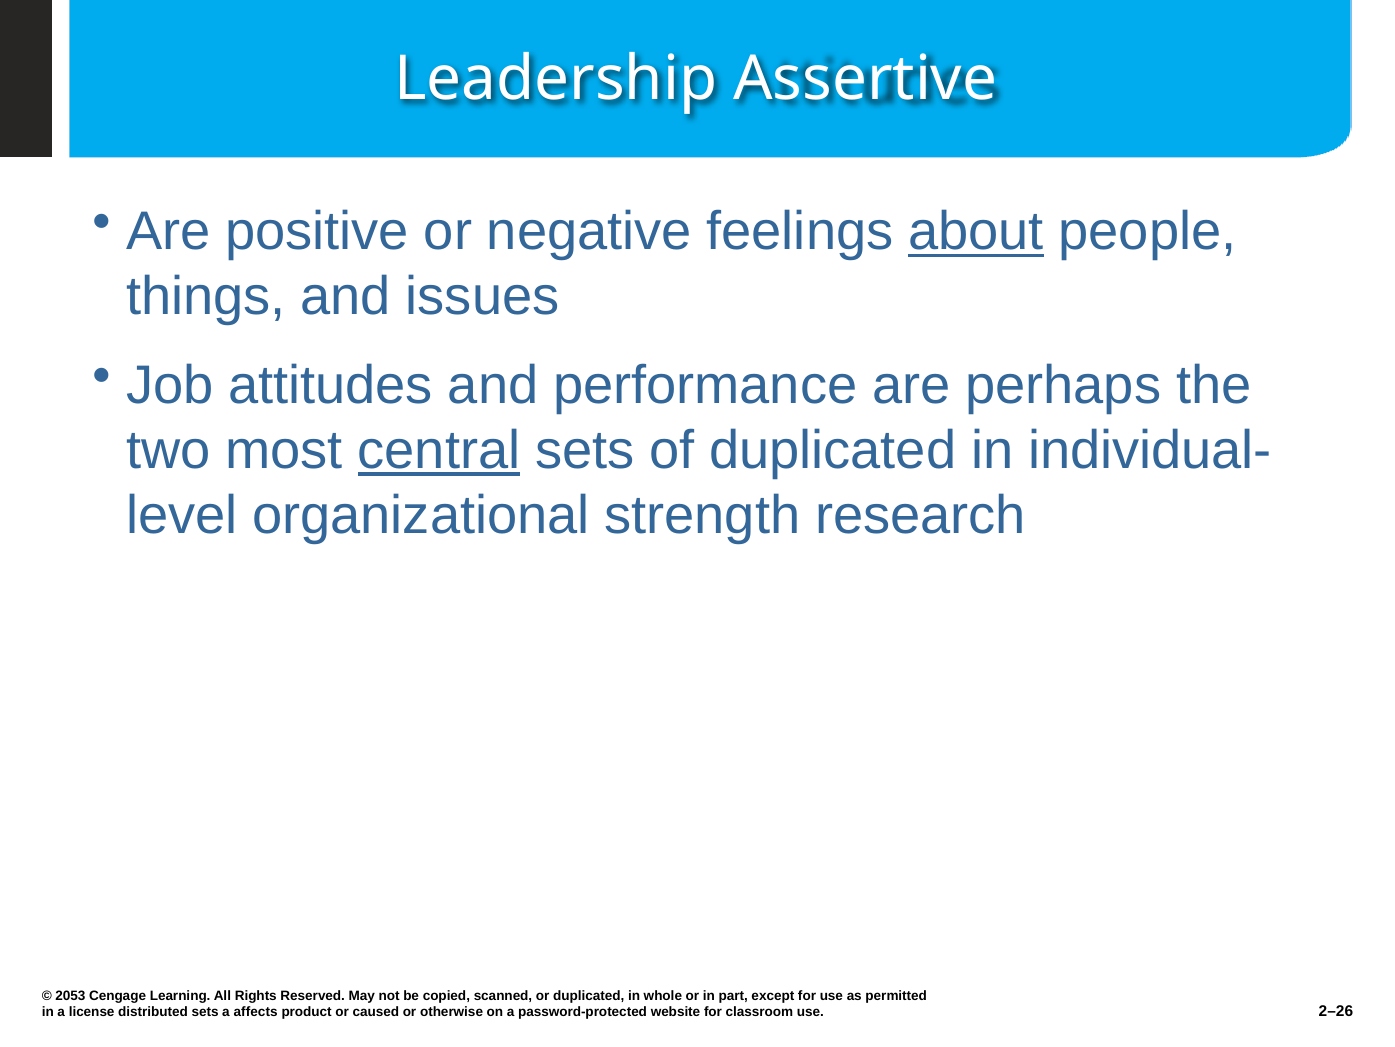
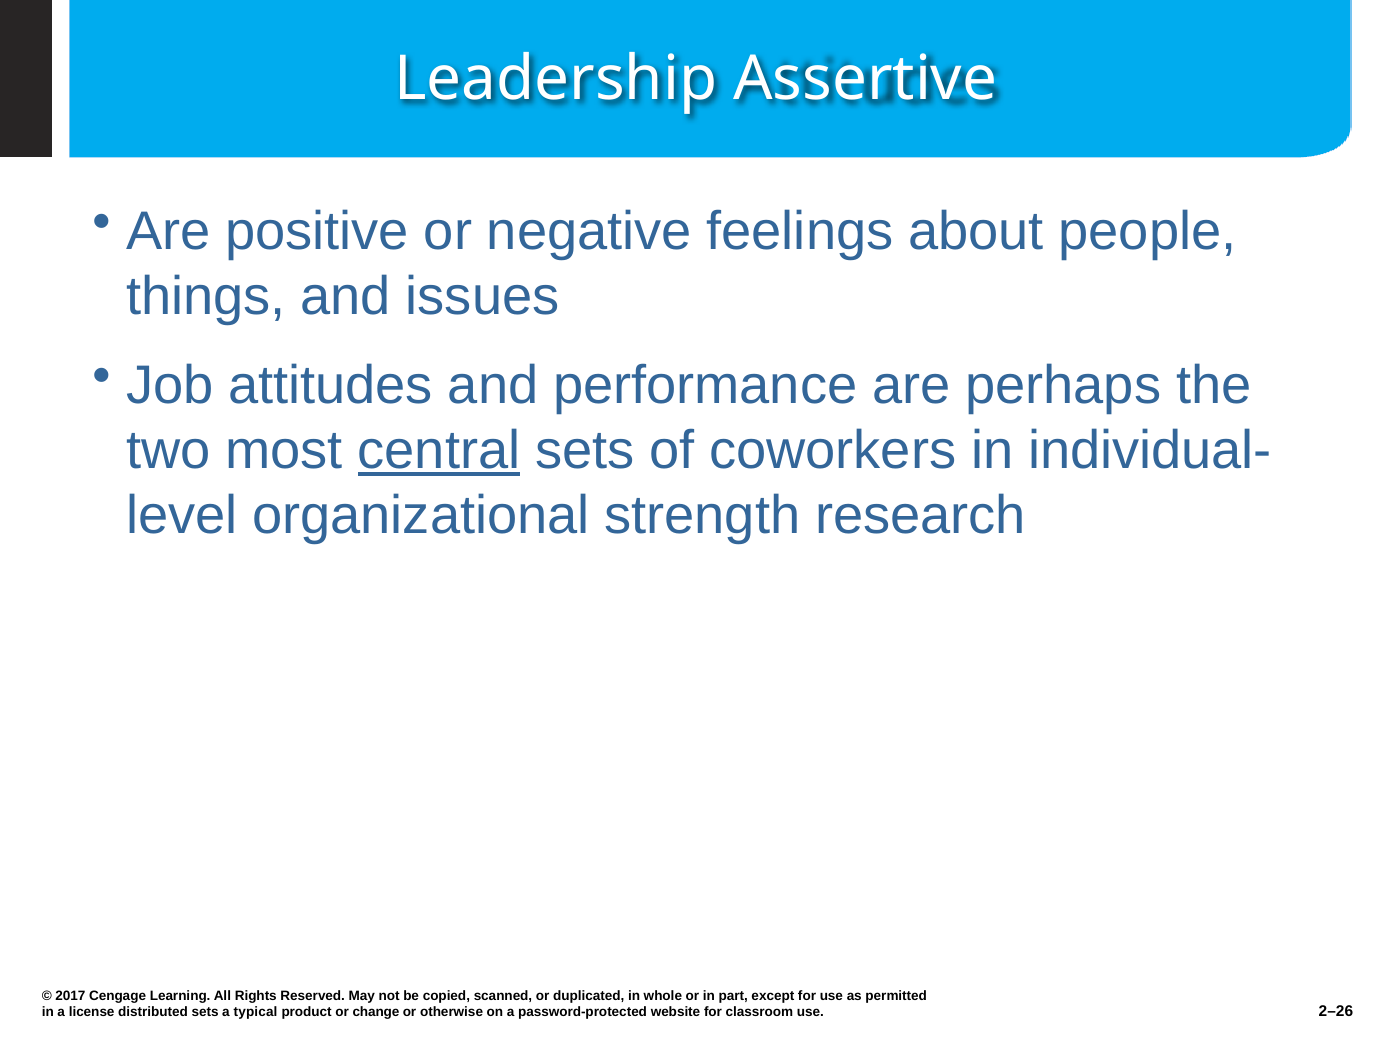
about underline: present -> none (976, 232)
of duplicated: duplicated -> coworkers (833, 450)
2053: 2053 -> 2017 (70, 995)
affects: affects -> typical (256, 1011)
caused: caused -> change (376, 1011)
